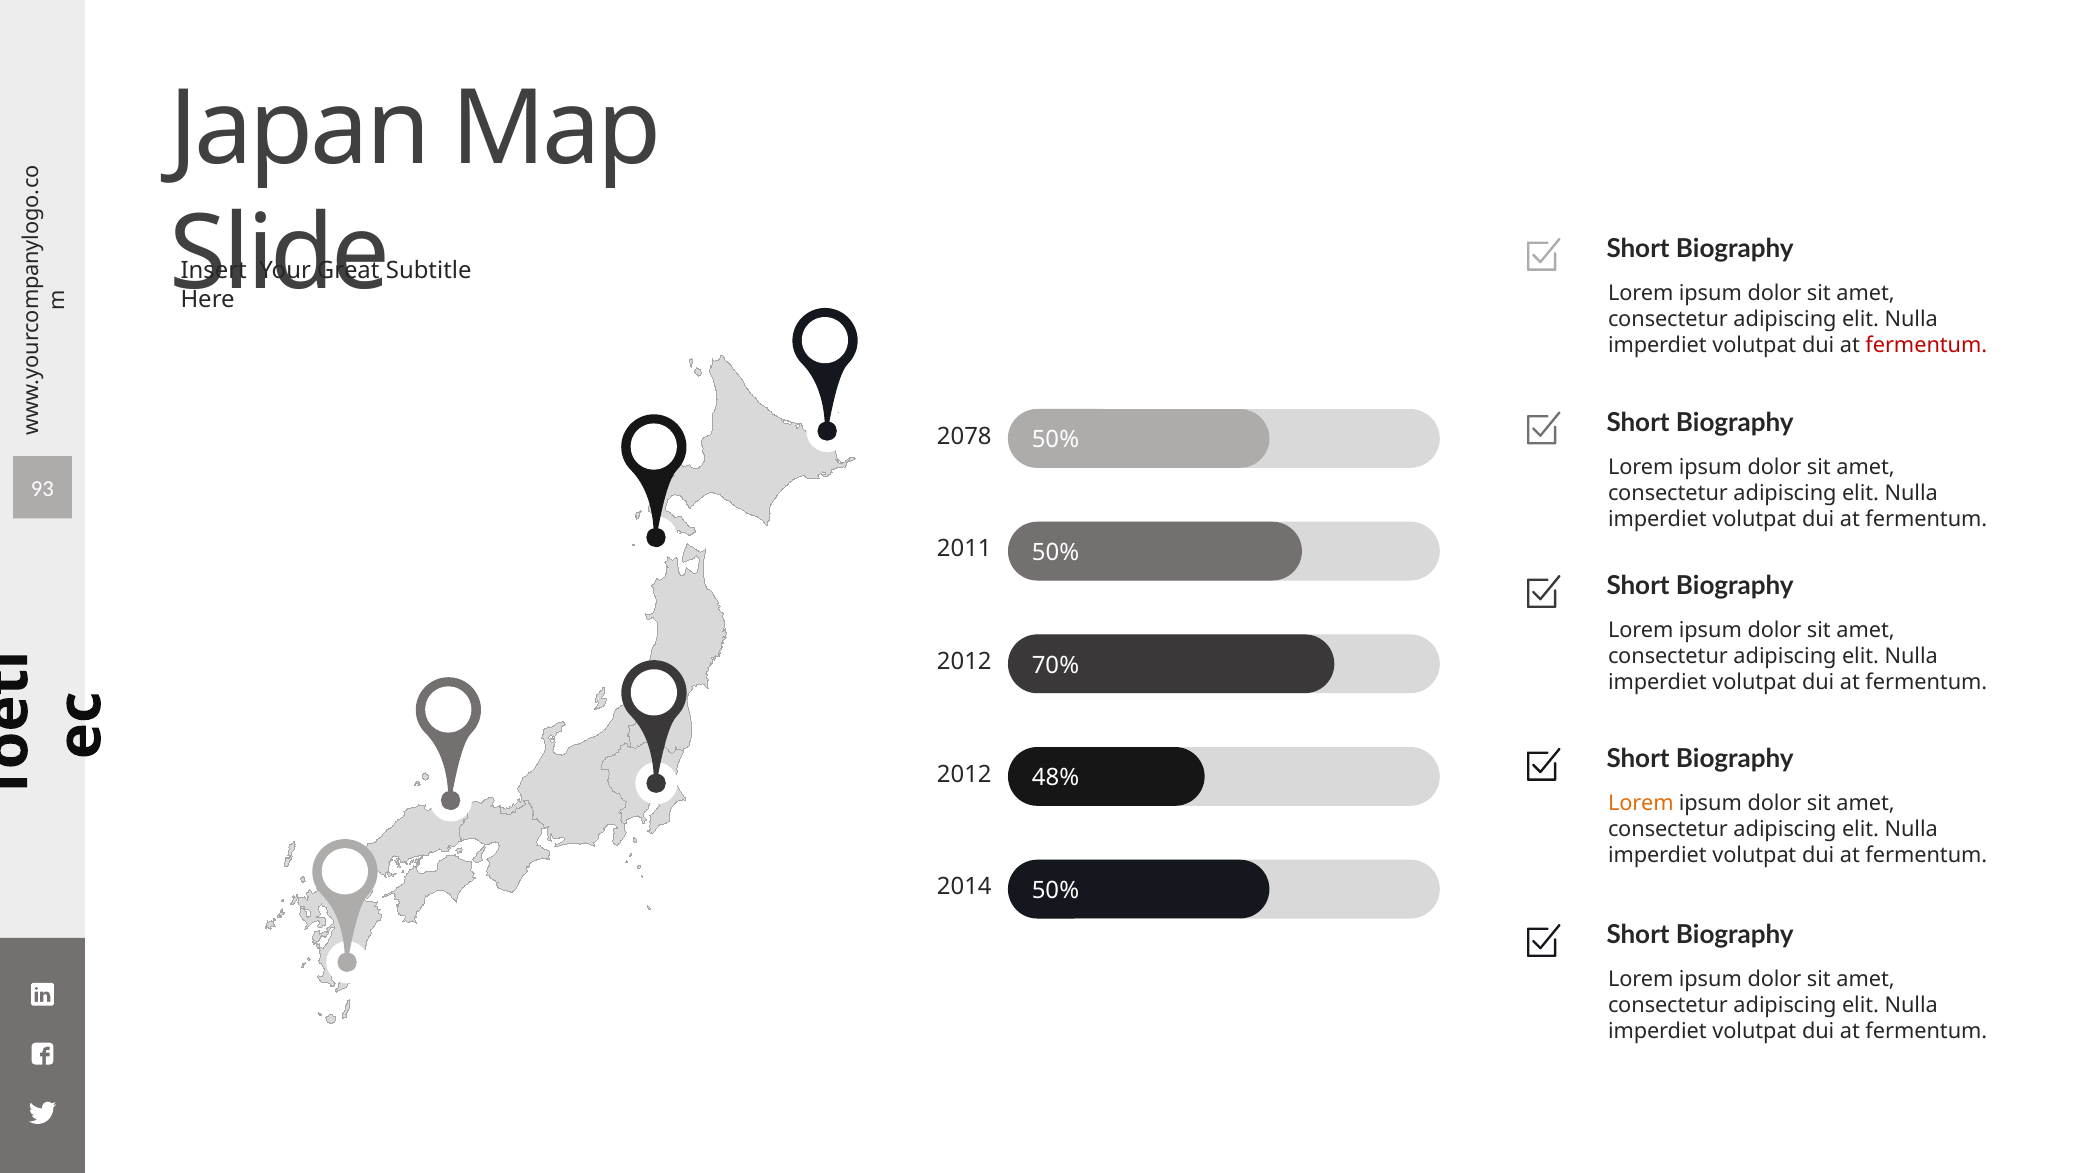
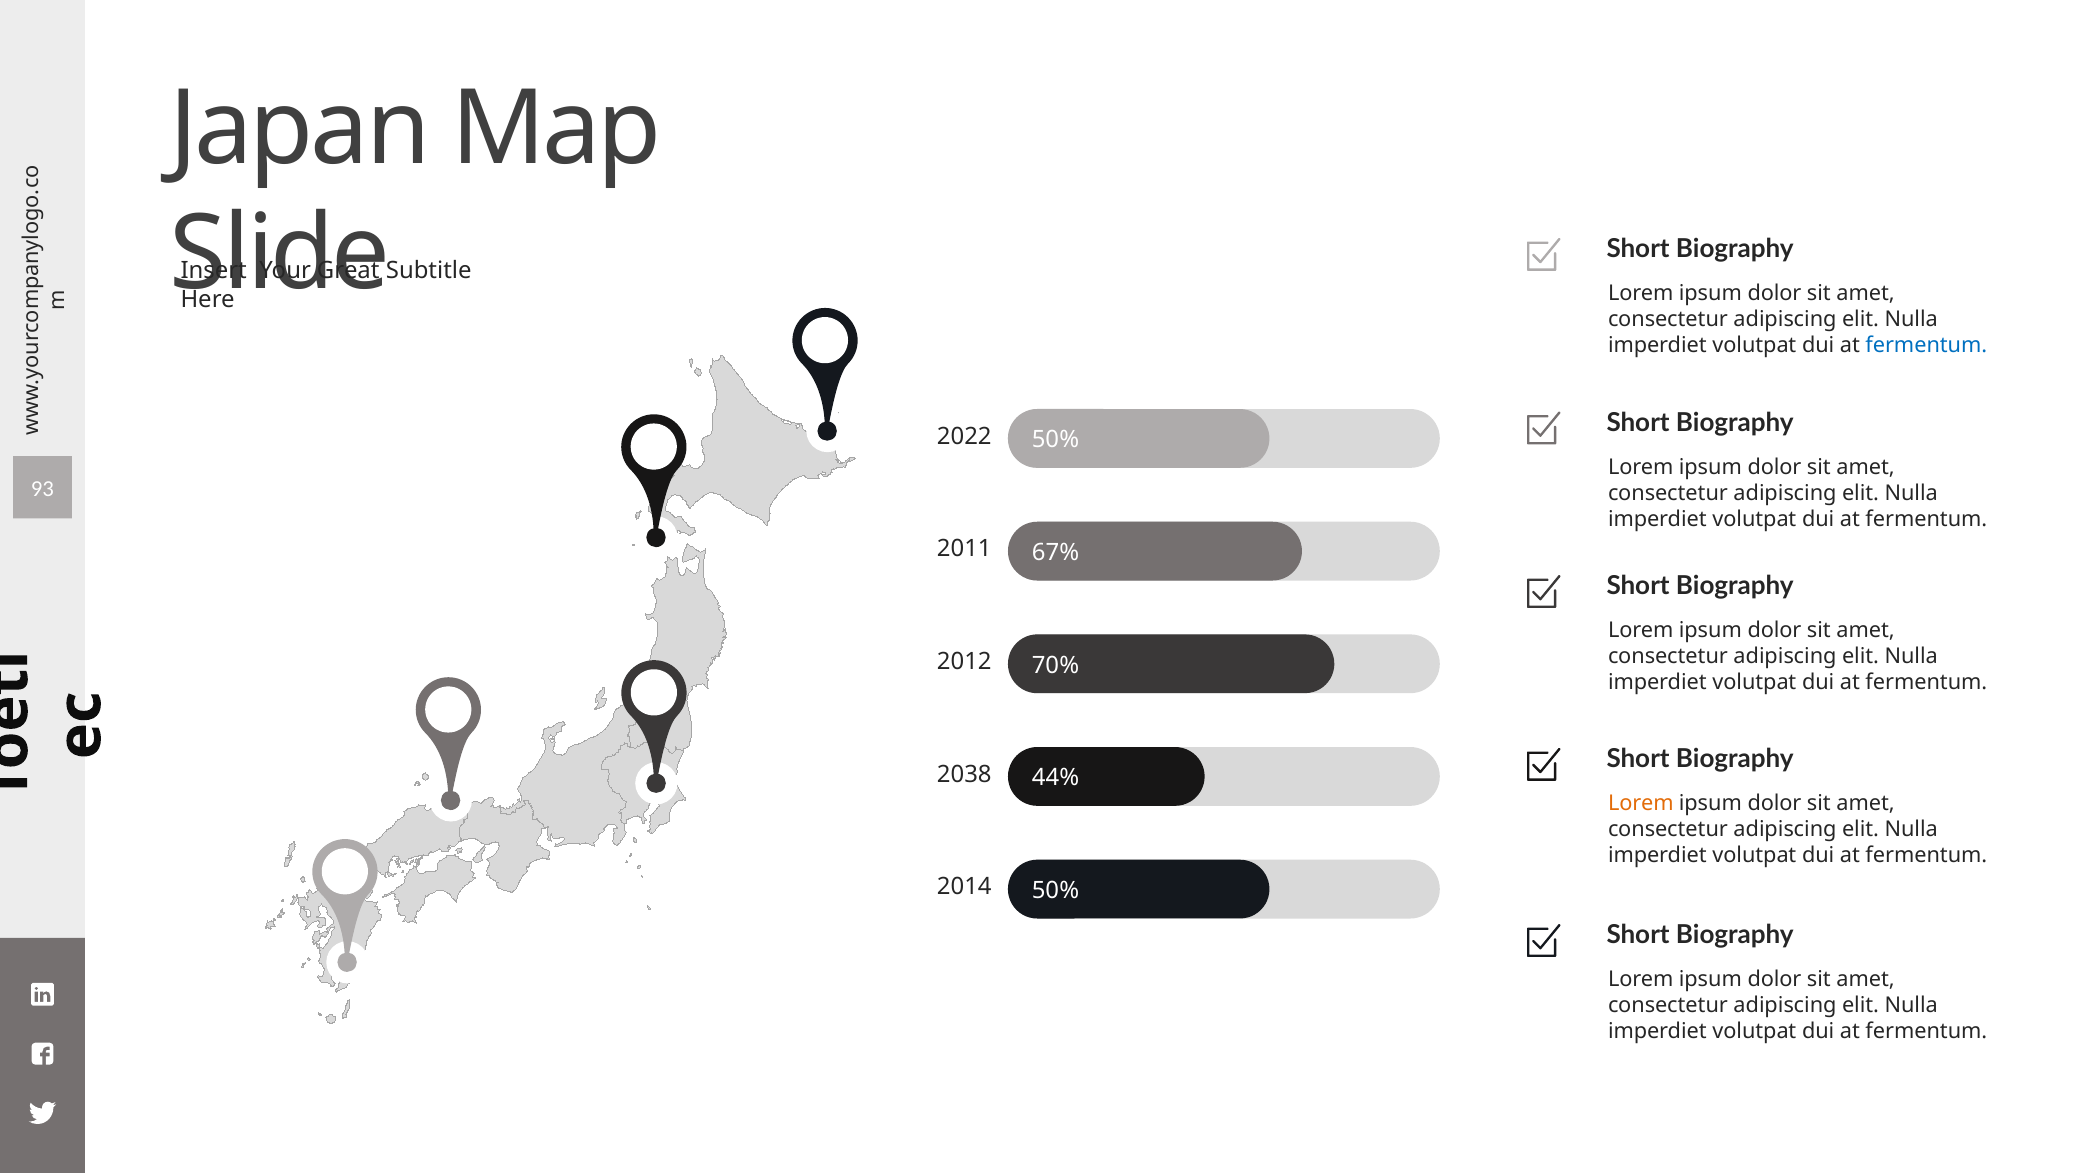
fermentum colour: red -> blue (1926, 346)
2078: 2078 -> 2022 (964, 437)
50%: 50% -> 67% (1056, 553)
2012: 2012 -> 2038 (964, 775)
48%: 48% -> 44% (1056, 778)
